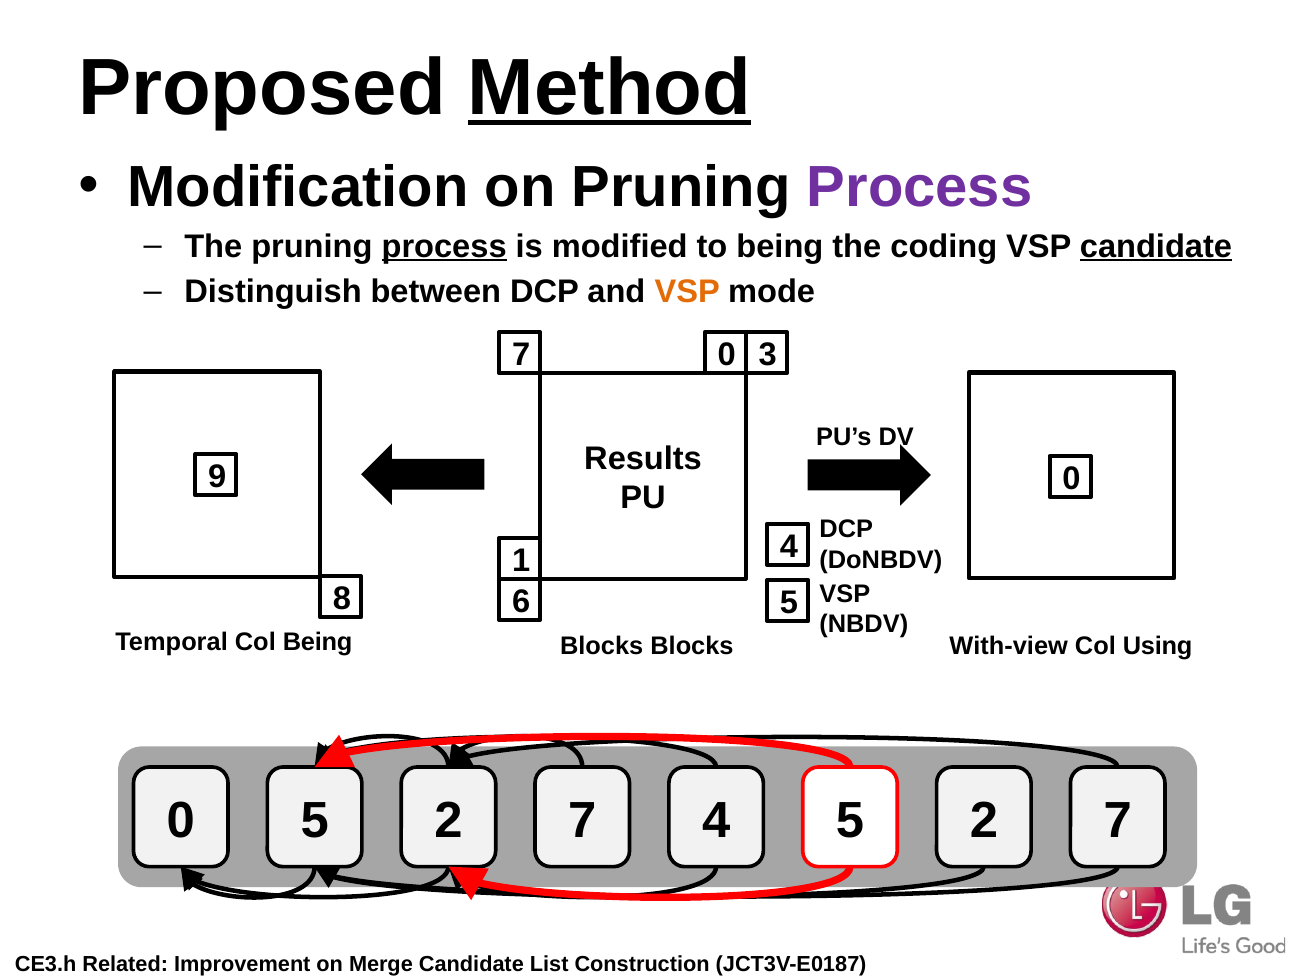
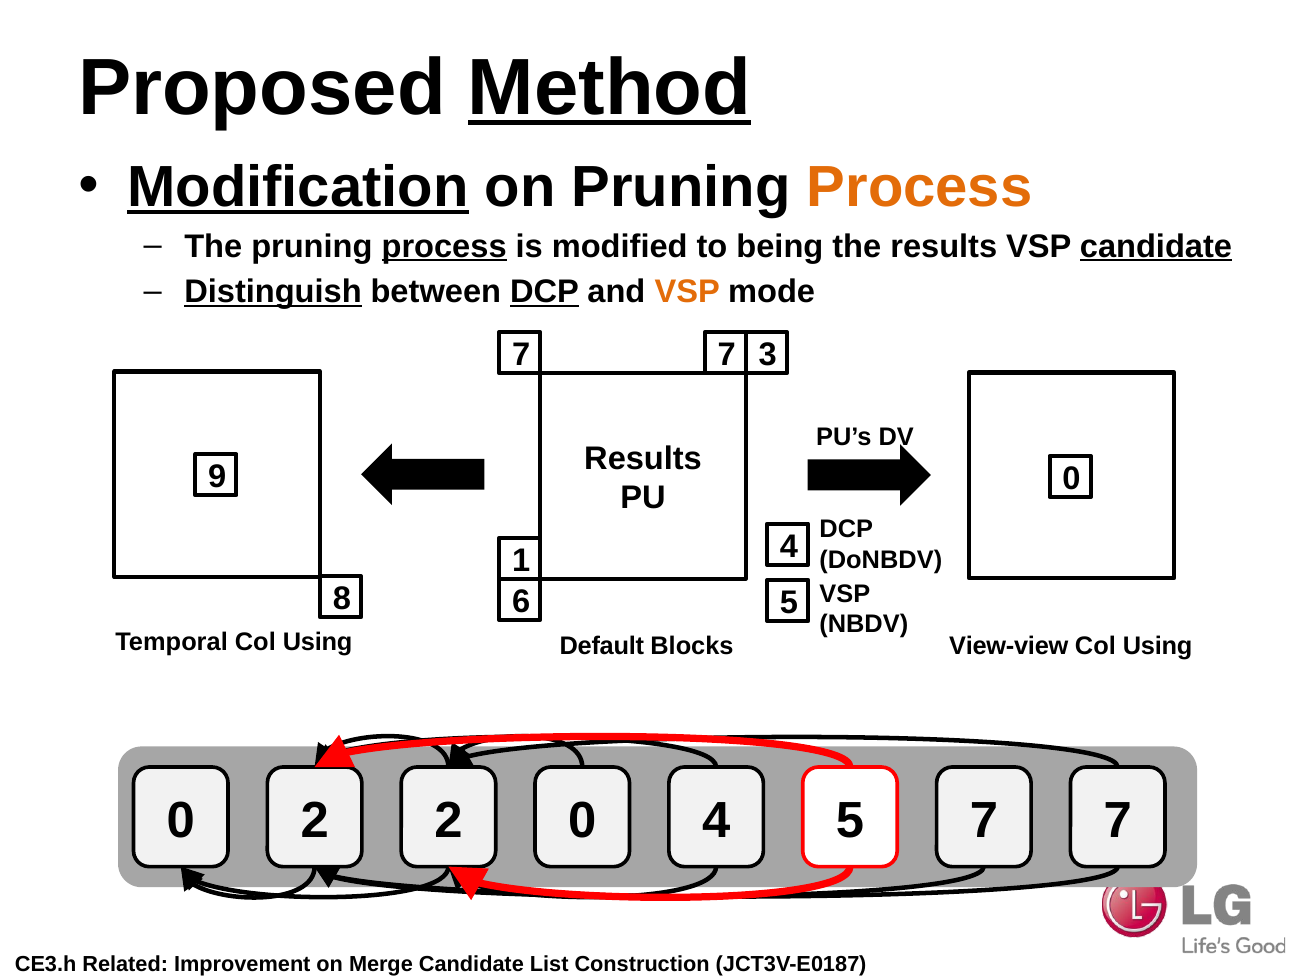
Modification underline: none -> present (298, 187)
Process colour: purple -> orange (920, 187)
the coding: coding -> results (944, 246)
Distinguish underline: none -> present (273, 292)
DCP underline: none -> present (545, 292)
0: 0 -> 7 (727, 355)
Temporal Col Being: Being -> Using (318, 642)
Blocks: Blocks -> Default (602, 646)
With-view: With-view -> View-view (1009, 646)
0 5: 5 -> 2 (315, 820)
7: 7 -> 0 (582, 820)
4 5 2: 2 -> 7 (984, 820)
